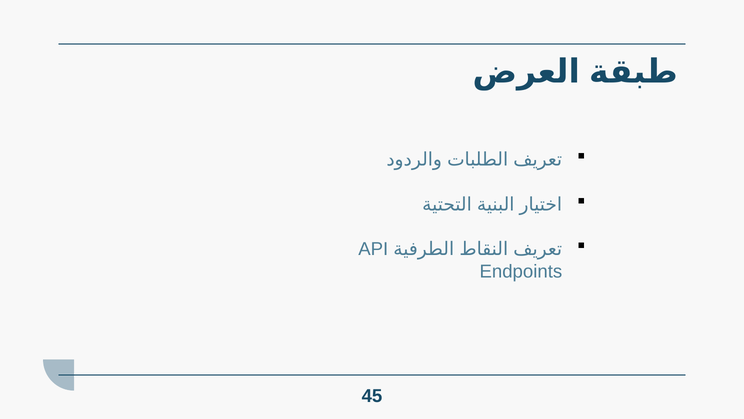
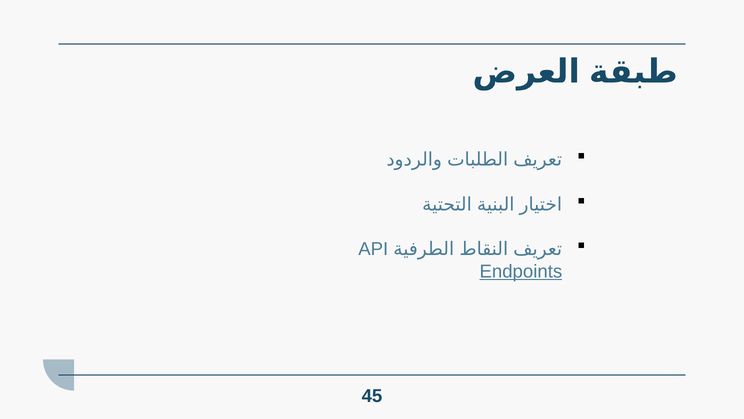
Endpoints underline: none -> present (521, 271)
